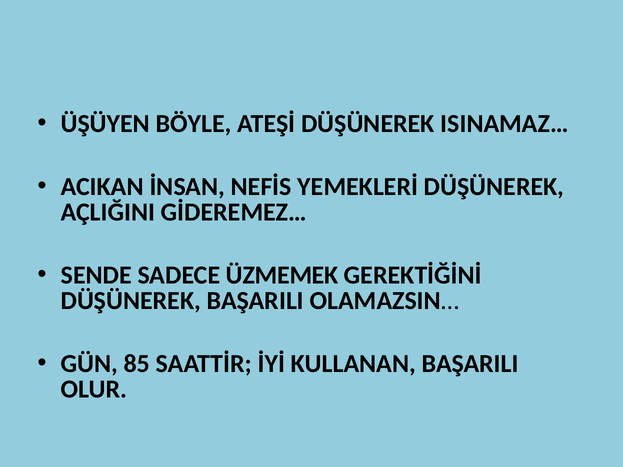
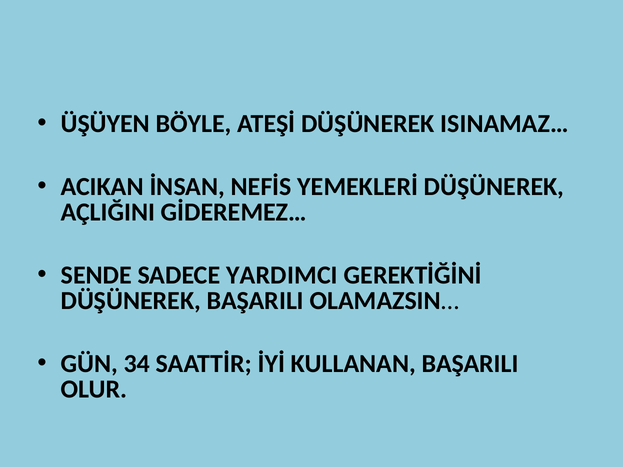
ÜZMEMEK: ÜZMEMEK -> YARDIMCI (282, 275)
85: 85 -> 34 (137, 364)
